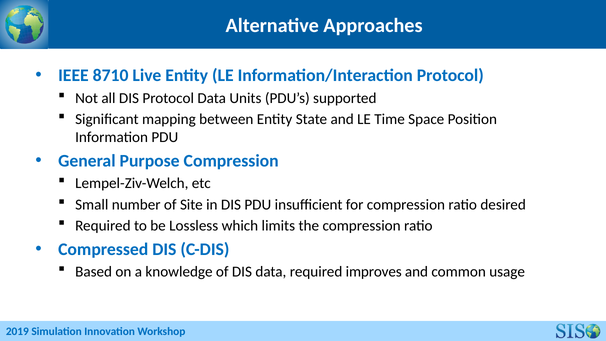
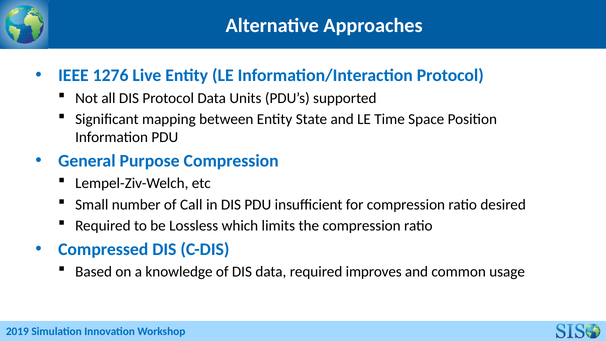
8710: 8710 -> 1276 (111, 75)
Site: Site -> Call (191, 205)
